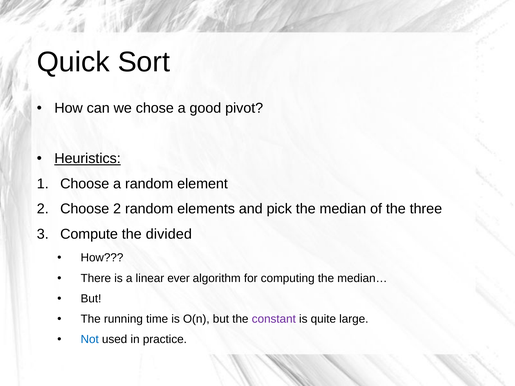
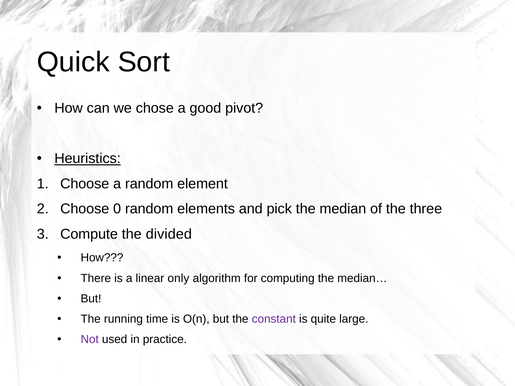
Choose 2: 2 -> 0 (117, 209)
ever: ever -> only (178, 278)
Not colour: blue -> purple (90, 340)
